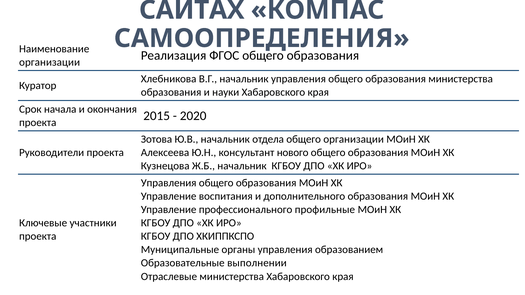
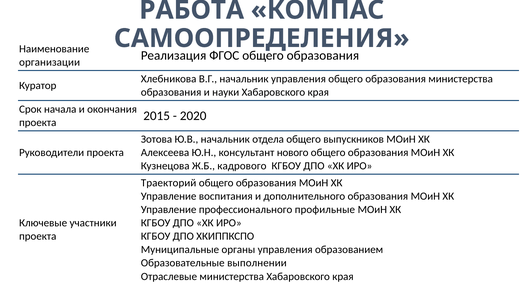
САЙТАХ: САЙТАХ -> РАБОТА (192, 10)
общего организации: организации -> выпускников (354, 139)
Ж.Б начальник: начальник -> кадрового (242, 166)
Управления: Управления -> Траекторий (169, 183)
